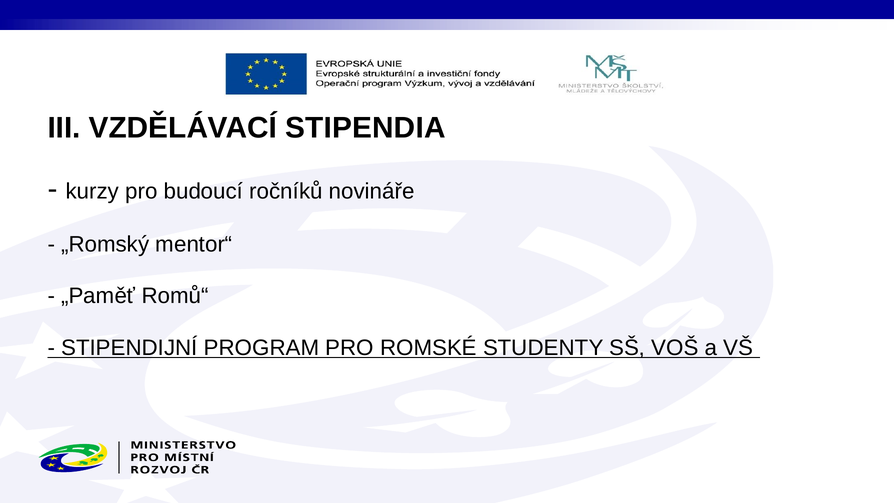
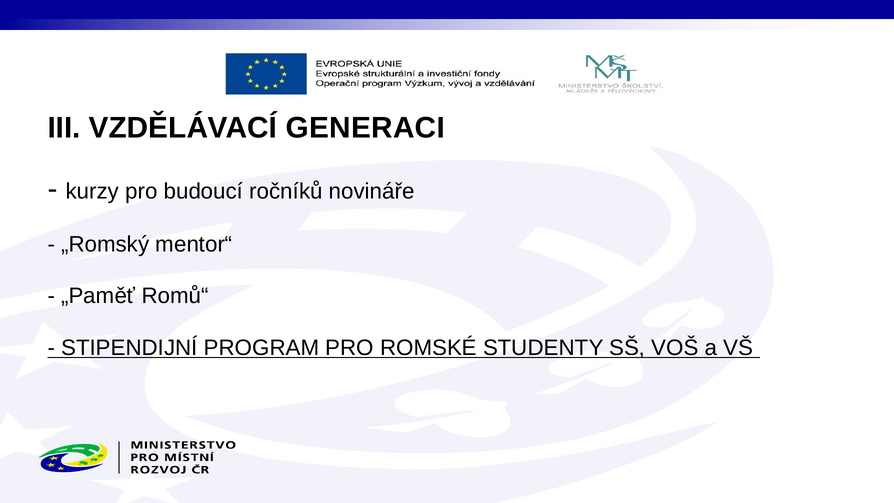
STIPENDIA: STIPENDIA -> GENERACI (365, 128)
